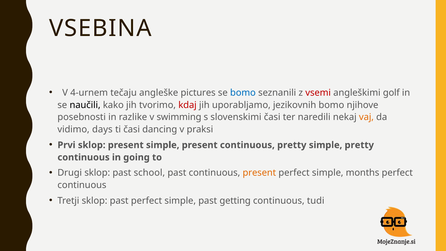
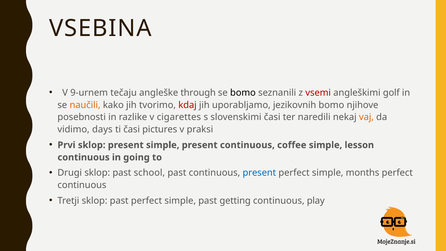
4-urnem: 4-urnem -> 9-urnem (89, 93)
pictures: pictures -> through (198, 93)
bomo colour: blue -> black (243, 93)
naučili colour: black -> orange (85, 105)
swimming: swimming -> cigarettes (179, 117)
dancing: dancing -> pictures (160, 129)
continuous pretty: pretty -> coffee (292, 145)
simple pretty: pretty -> lesson (359, 145)
present colour: orange -> blue (259, 173)
tudi: tudi -> play (316, 201)
